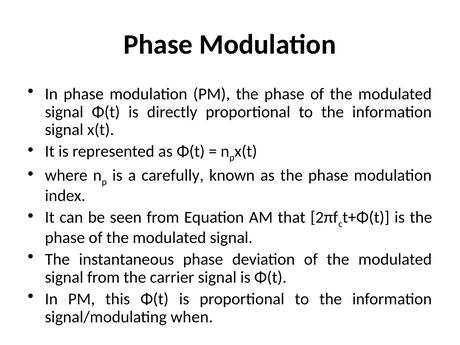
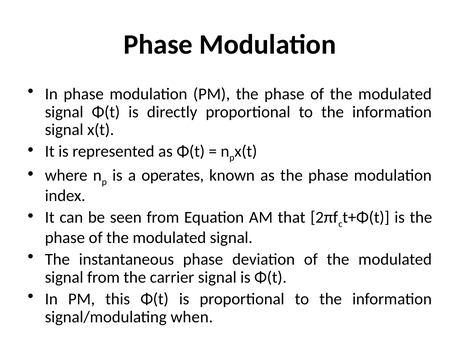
carefully: carefully -> operates (173, 175)
